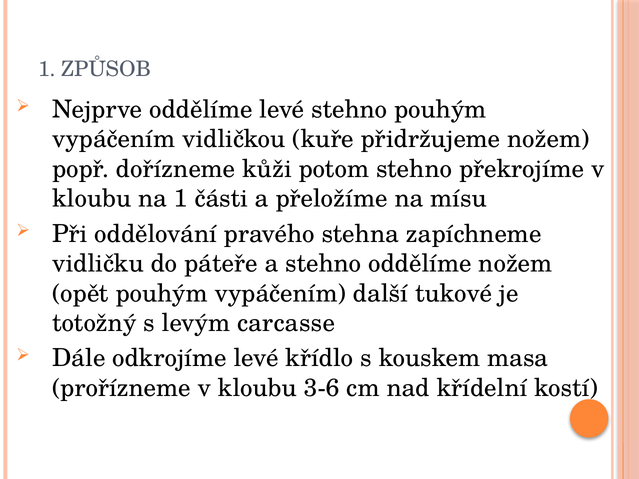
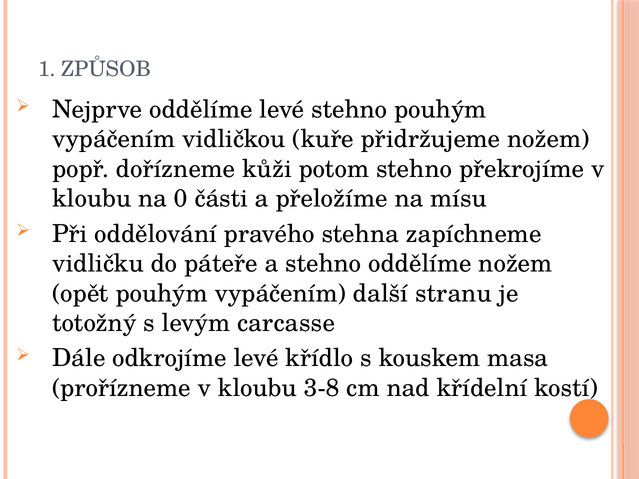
na 1: 1 -> 0 (181, 199)
tukové: tukové -> stranu (453, 294)
3-6: 3-6 -> 3-8 (322, 388)
